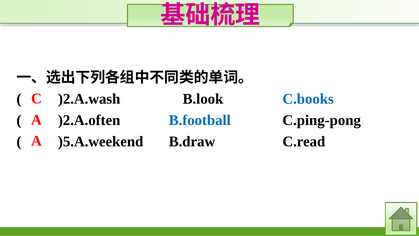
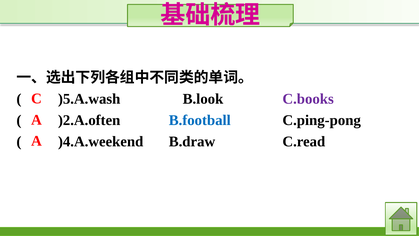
)2.A.wash: )2.A.wash -> )5.A.wash (89, 99)
C.books colour: blue -> purple (308, 99)
)5.A.weekend: )5.A.weekend -> )4.A.weekend (101, 141)
